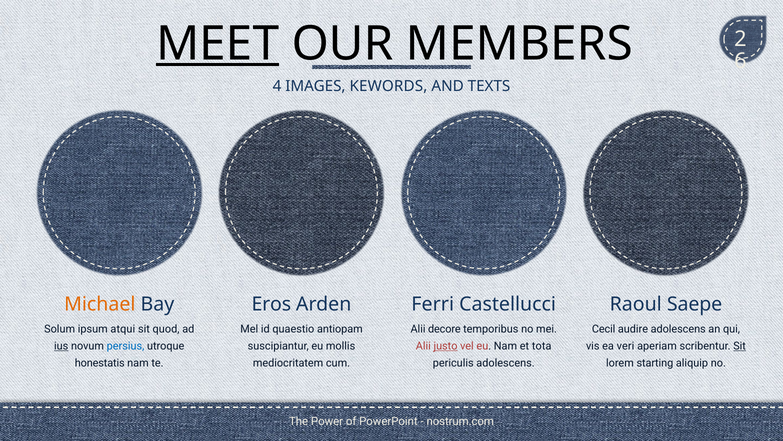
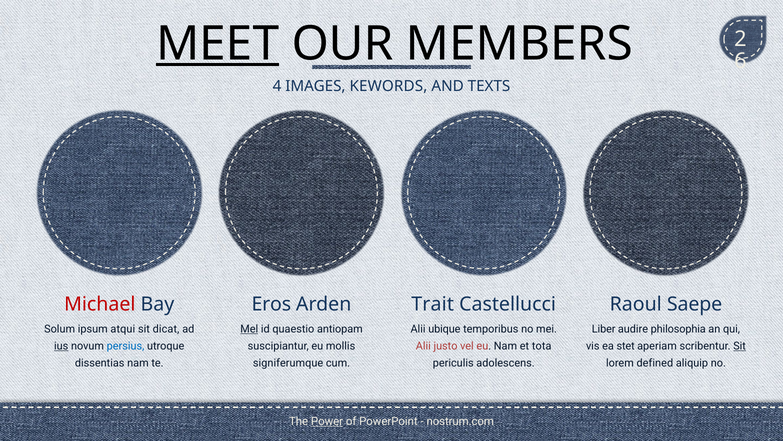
Michael colour: orange -> red (100, 304)
Ferri: Ferri -> Trait (433, 304)
quod: quod -> dicat (166, 328)
Mel underline: none -> present (249, 328)
decore: decore -> ubique (444, 328)
Cecil: Cecil -> Liber (604, 328)
audire adolescens: adolescens -> philosophia (678, 328)
justo underline: present -> none (446, 345)
veri: veri -> stet (626, 345)
honestatis: honestatis -> dissentias (100, 362)
mediocritatem: mediocritatem -> signiferumque (288, 362)
starting: starting -> defined (655, 362)
Power underline: none -> present (327, 421)
